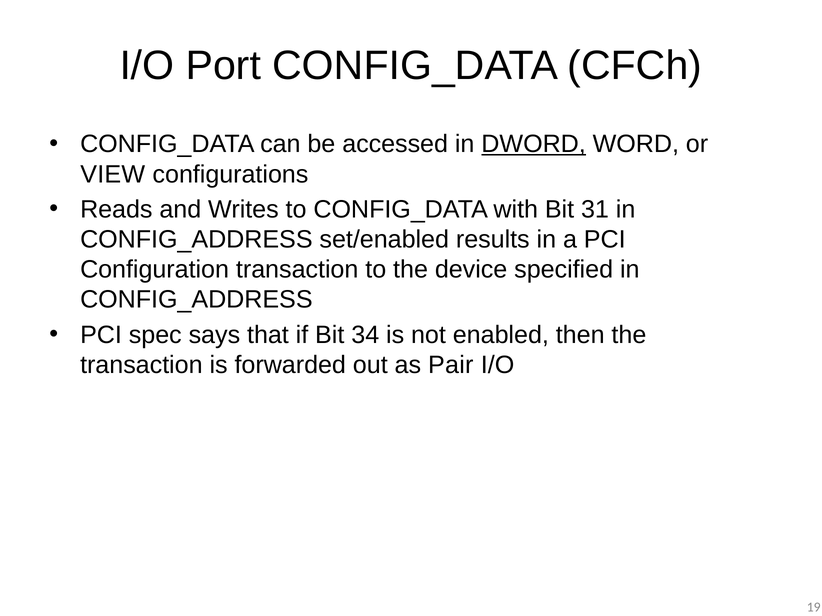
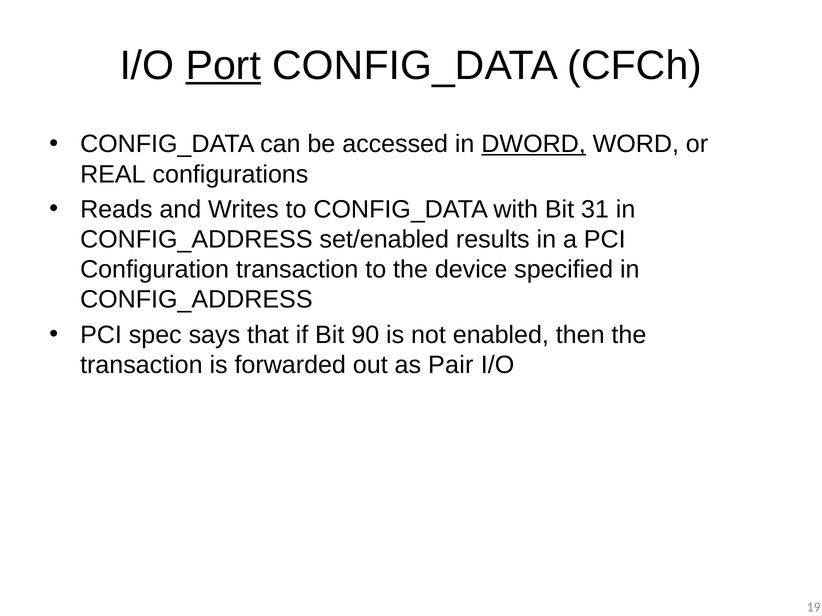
Port underline: none -> present (223, 66)
VIEW: VIEW -> REAL (113, 174)
34: 34 -> 90 (365, 335)
